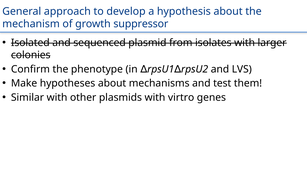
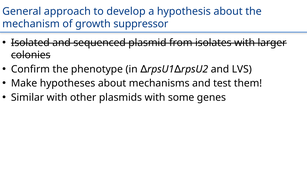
virtro: virtro -> some (181, 97)
